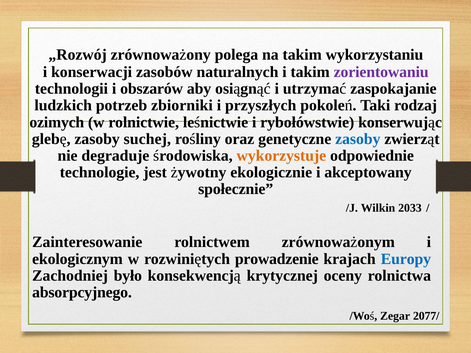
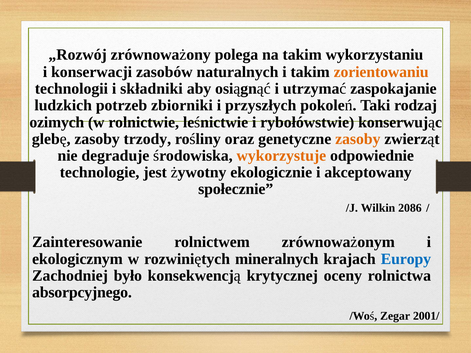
zorientowaniu colour: purple -> orange (381, 72)
obszarów: obszarów -> składniki (151, 89)
suchej: suchej -> trzody (147, 139)
zasoby colour: blue -> orange (358, 139)
2033: 2033 -> 2086 (410, 208)
prowadzenie: prowadzenie -> mineralnych (277, 259)
2077/: 2077/ -> 2001/ (426, 316)
